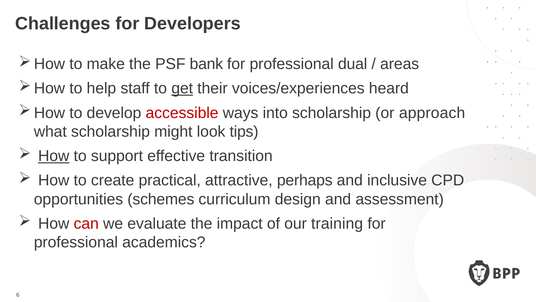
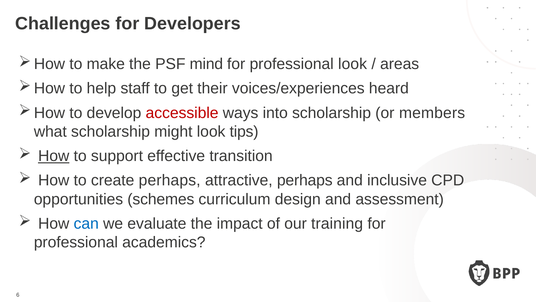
bank: bank -> mind (206, 64)
professional dual: dual -> look (353, 64)
get underline: present -> none (182, 88)
approach: approach -> members (432, 113)
create practical: practical -> perhaps (170, 180)
can colour: red -> blue (86, 223)
